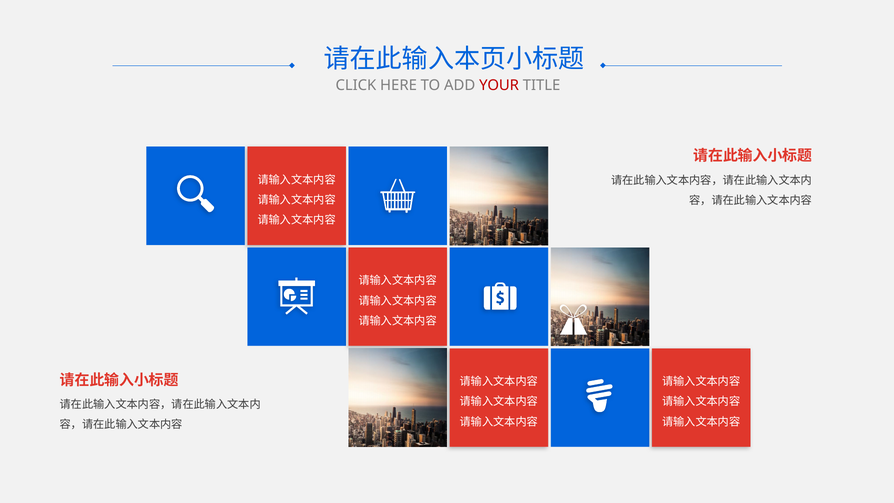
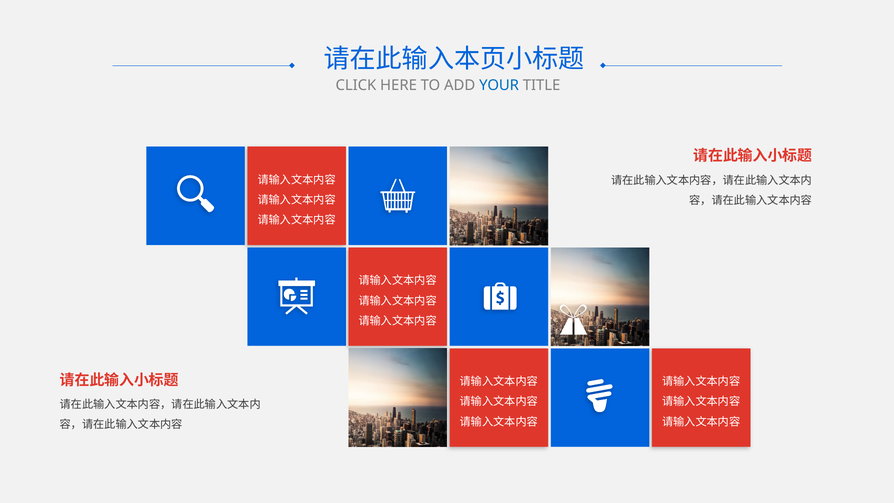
YOUR colour: red -> blue (499, 85)
